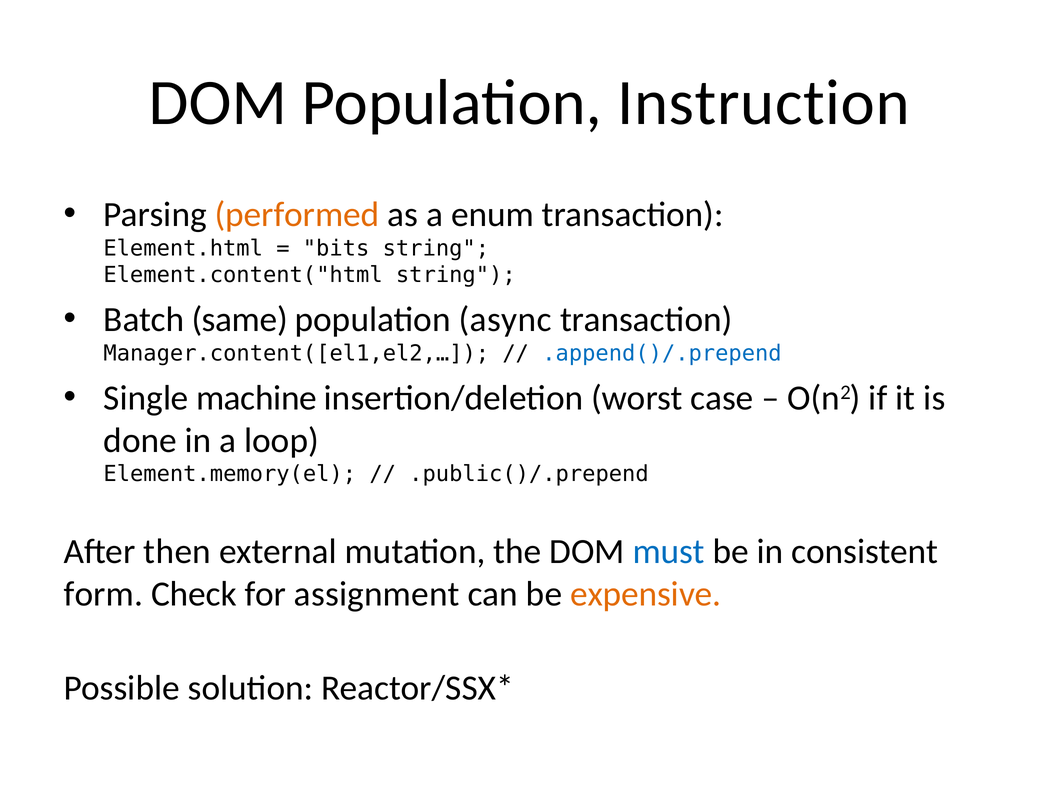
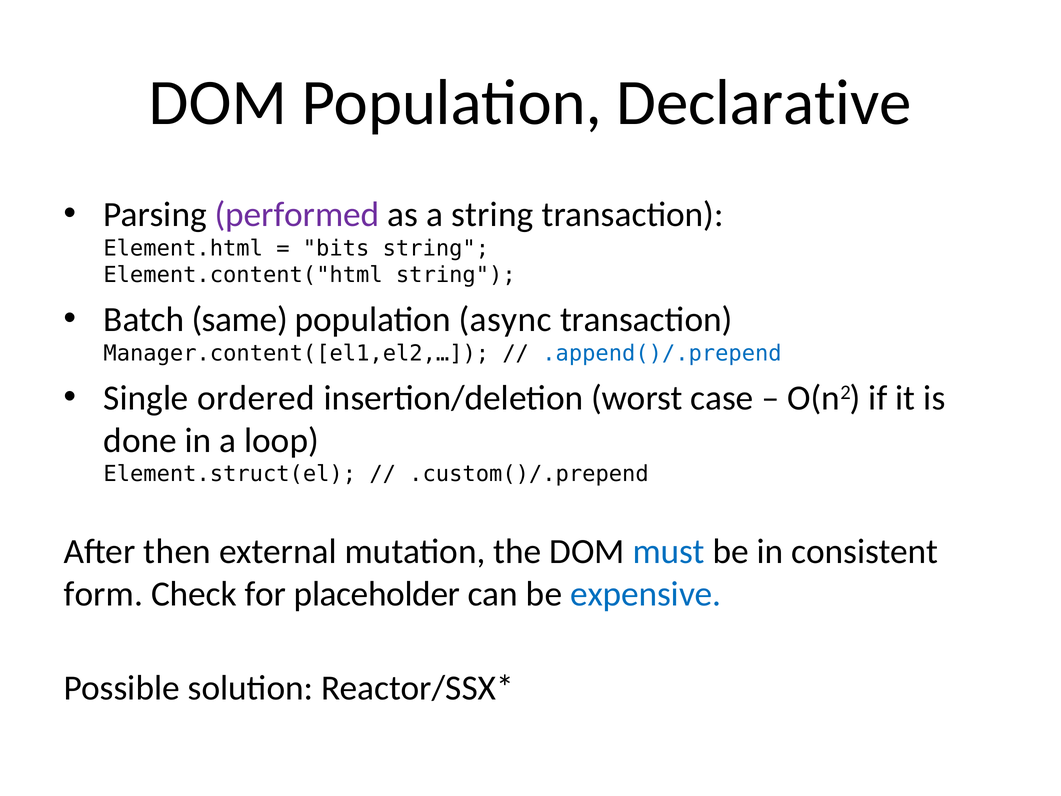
Instruction: Instruction -> Declarative (764, 103)
performed colour: orange -> purple (297, 215)
a enum: enum -> string (492, 215)
machine: machine -> ordered (256, 398)
Element.memory(el: Element.memory(el -> Element.struct(el (230, 474)
.public()/.prepend: .public()/.prepend -> .custom()/.prepend (529, 474)
assignment: assignment -> placeholder (377, 594)
expensive colour: orange -> blue (646, 594)
